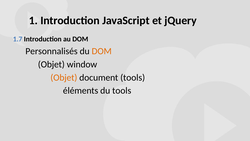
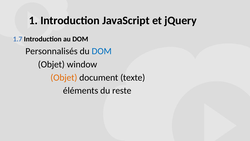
DOM colour: orange -> blue (102, 51)
document tools: tools -> texte (133, 77)
du tools: tools -> reste (122, 90)
